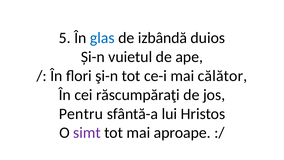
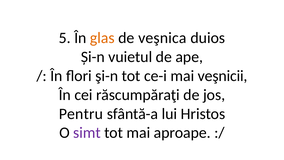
glas colour: blue -> orange (102, 38)
izbândă: izbândă -> veşnica (162, 38)
călător: călător -> veşnicii (223, 76)
